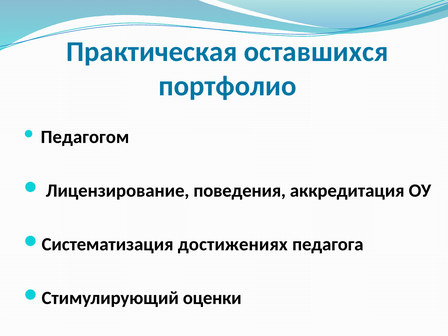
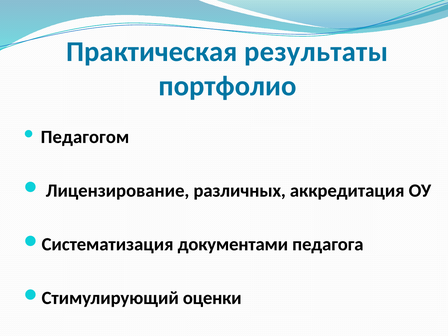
оставшихся: оставшихся -> результаты (316, 52)
поведения: поведения -> различных (240, 191)
достижениях: достижениях -> документами (233, 244)
